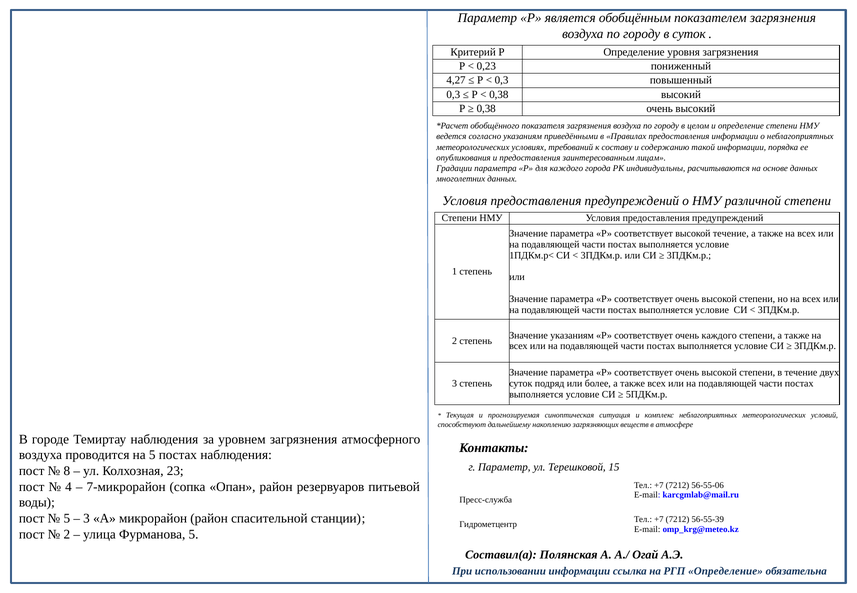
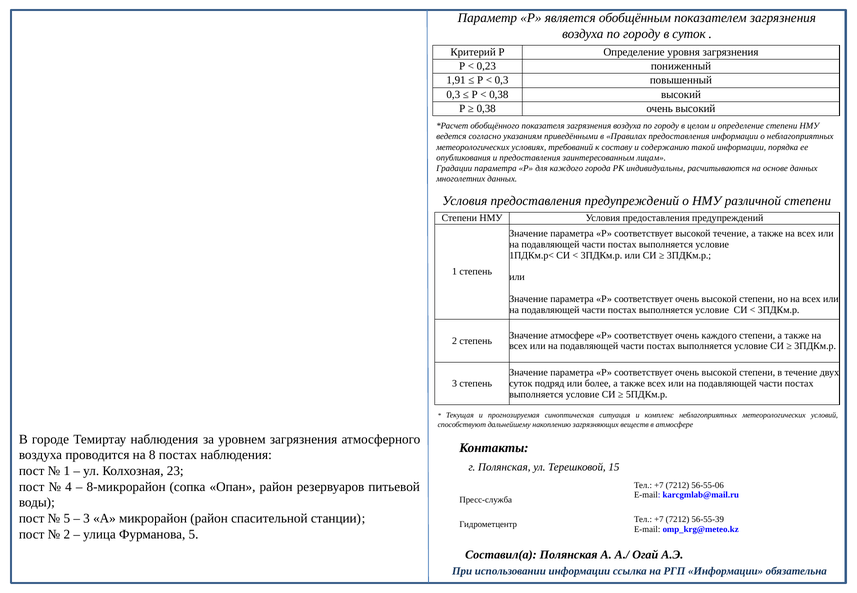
4,27: 4,27 -> 1,91 (456, 80)
Значение указаниям: указаниям -> атмосфере (572, 335)
на 5: 5 -> 8 (152, 455)
г Параметр: Параметр -> Полянская (504, 467)
8: 8 -> 1 (67, 471)
7-микрорайон: 7-микрорайон -> 8-микрорайон (126, 487)
РГП Определение: Определение -> Информации (726, 571)
